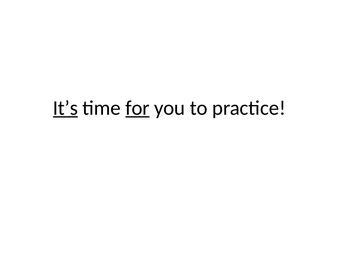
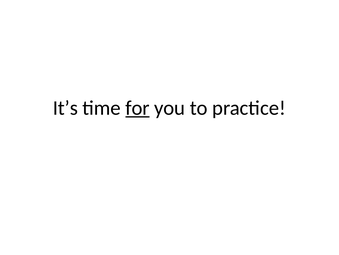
It’s underline: present -> none (65, 108)
